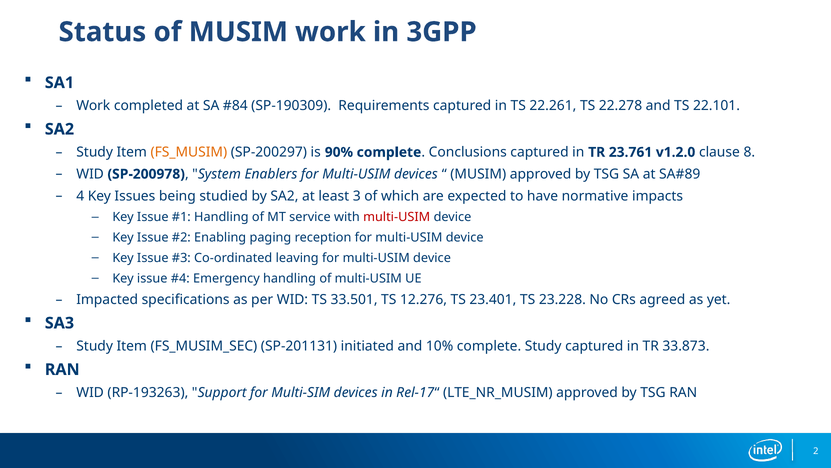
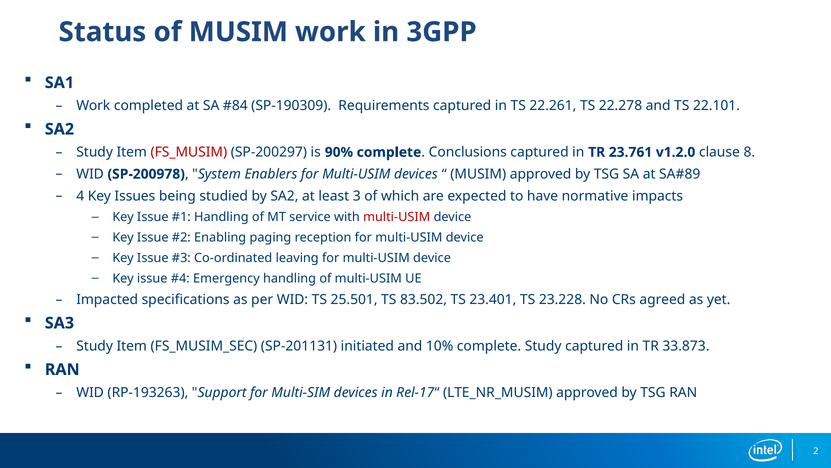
FS_MUSIM colour: orange -> red (189, 152)
33.501: 33.501 -> 25.501 (354, 299)
12.276: 12.276 -> 83.502 (424, 299)
